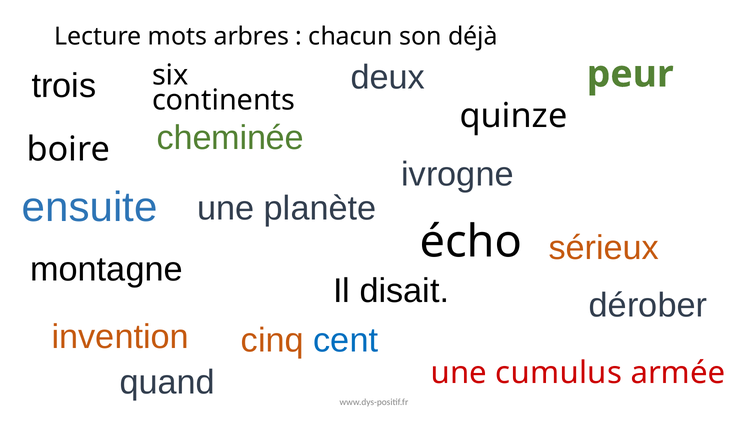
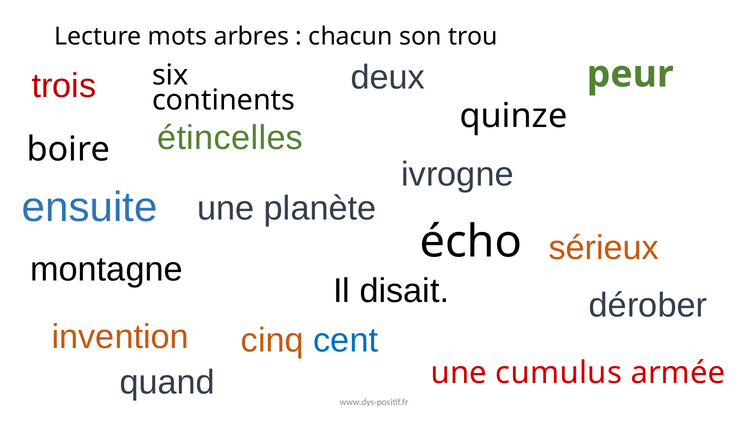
déjà: déjà -> trou (473, 36)
trois colour: black -> red (64, 86)
cheminée: cheminée -> étincelles (230, 138)
